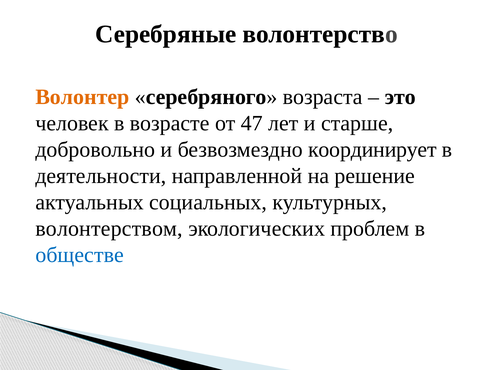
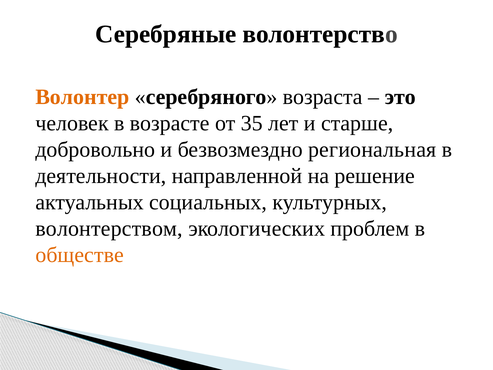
47: 47 -> 35 (252, 123)
координирует: координирует -> региональная (372, 150)
обществе colour: blue -> orange (80, 255)
